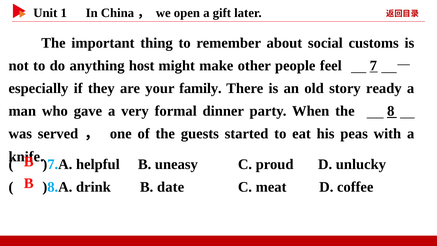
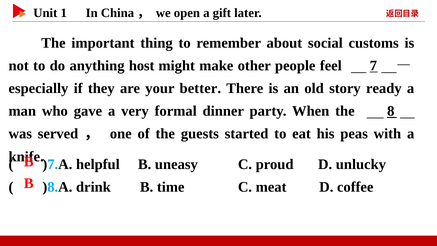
family: family -> better (200, 88)
date: date -> time (171, 187)
